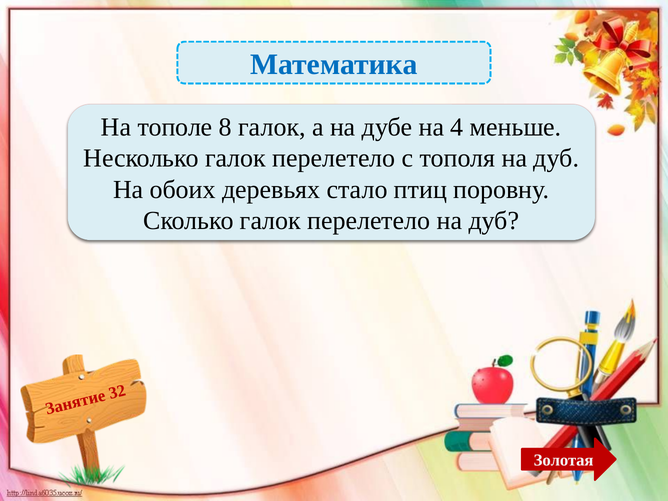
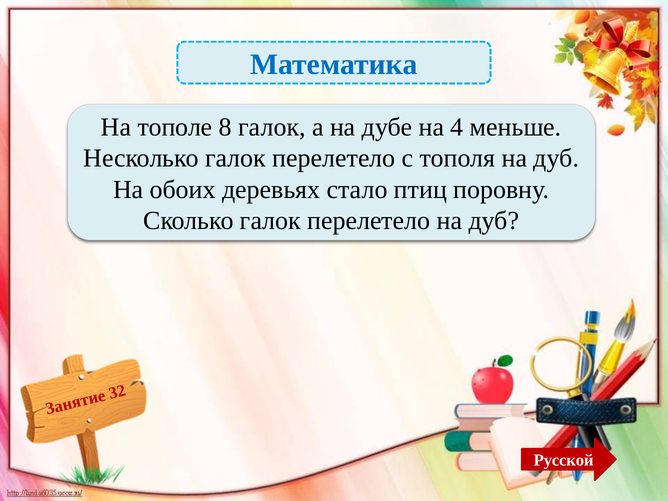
Золотая: Золотая -> Русской (564, 460)
